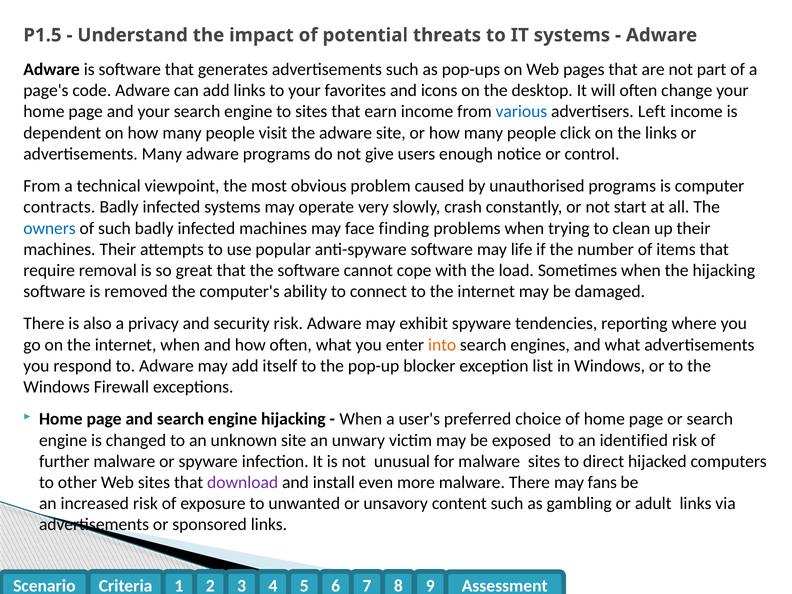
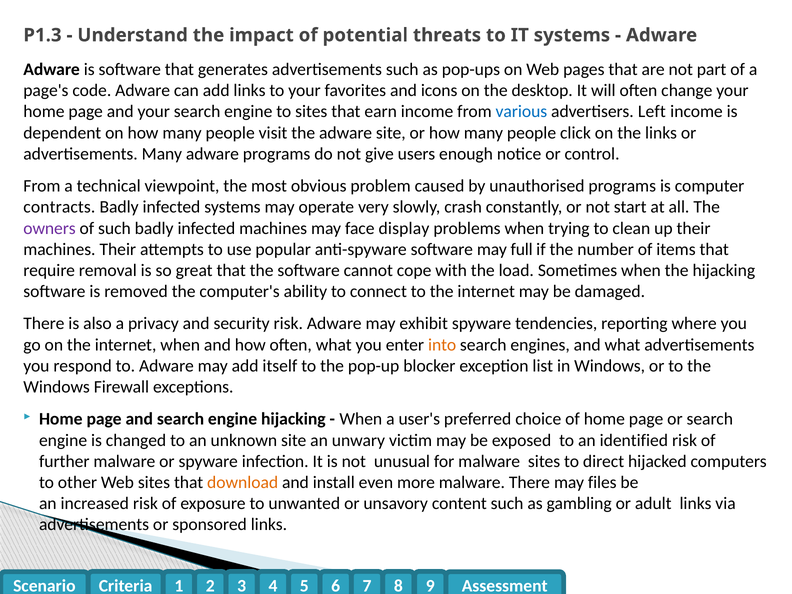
P1.5: P1.5 -> P1.3 (42, 35)
owners colour: blue -> purple (50, 228)
finding: finding -> display (404, 228)
life: life -> full (522, 249)
download colour: purple -> orange (243, 482)
fans: fans -> files (602, 482)
